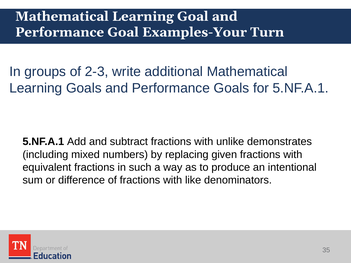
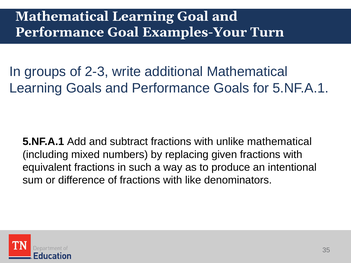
unlike demonstrates: demonstrates -> mathematical (279, 142)
